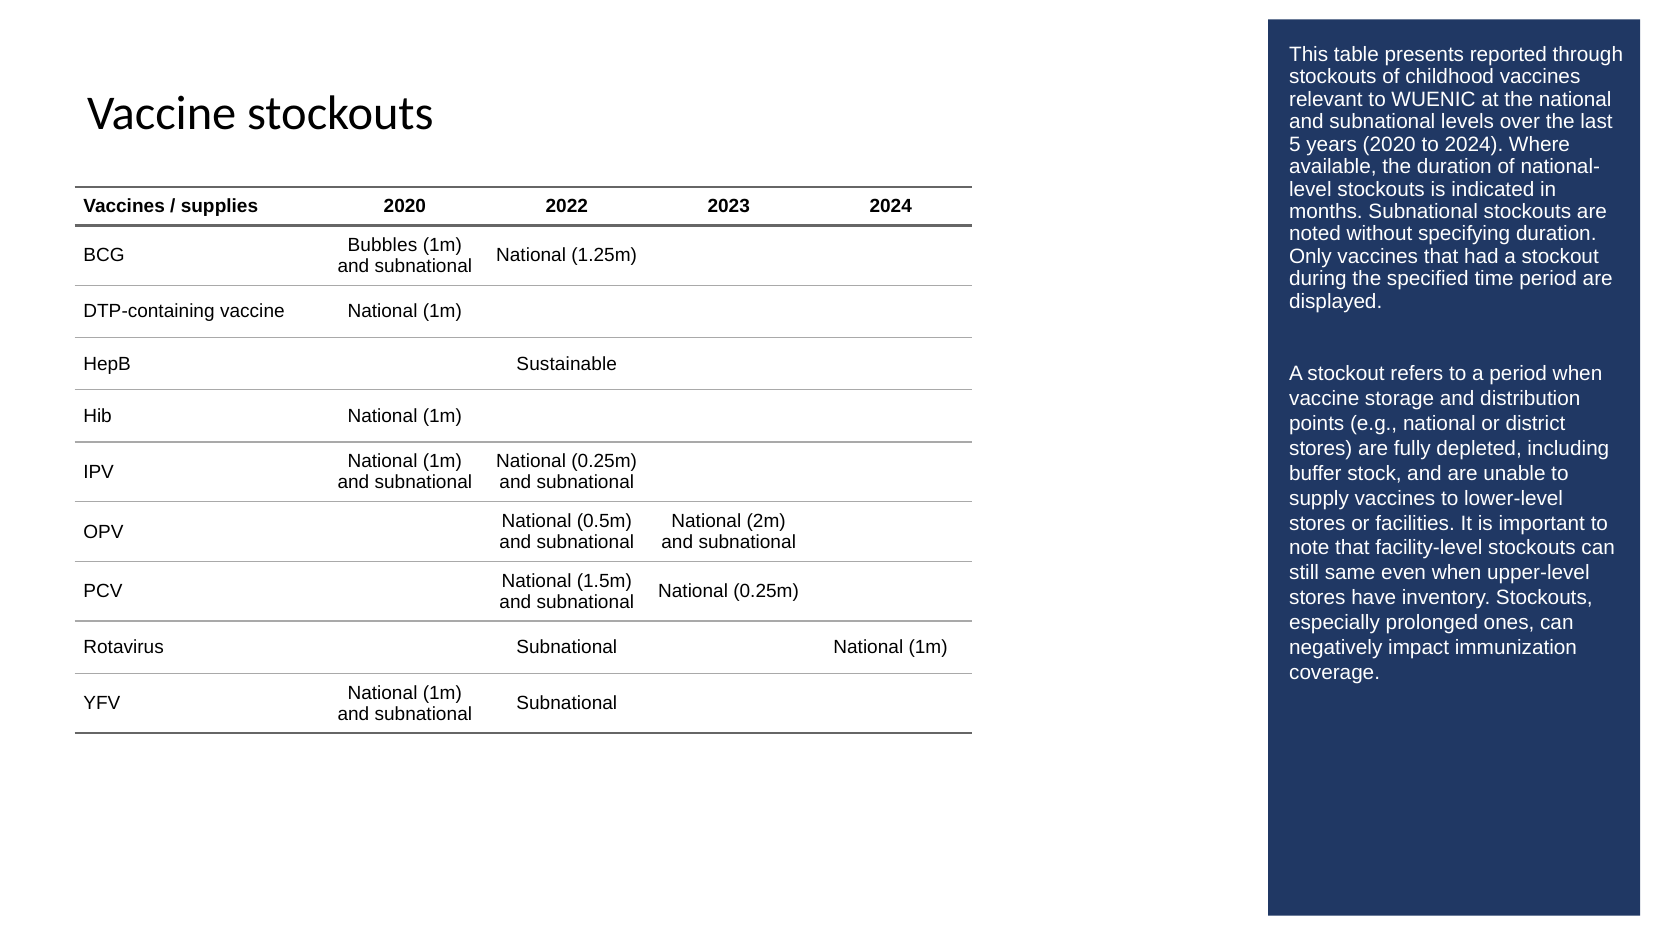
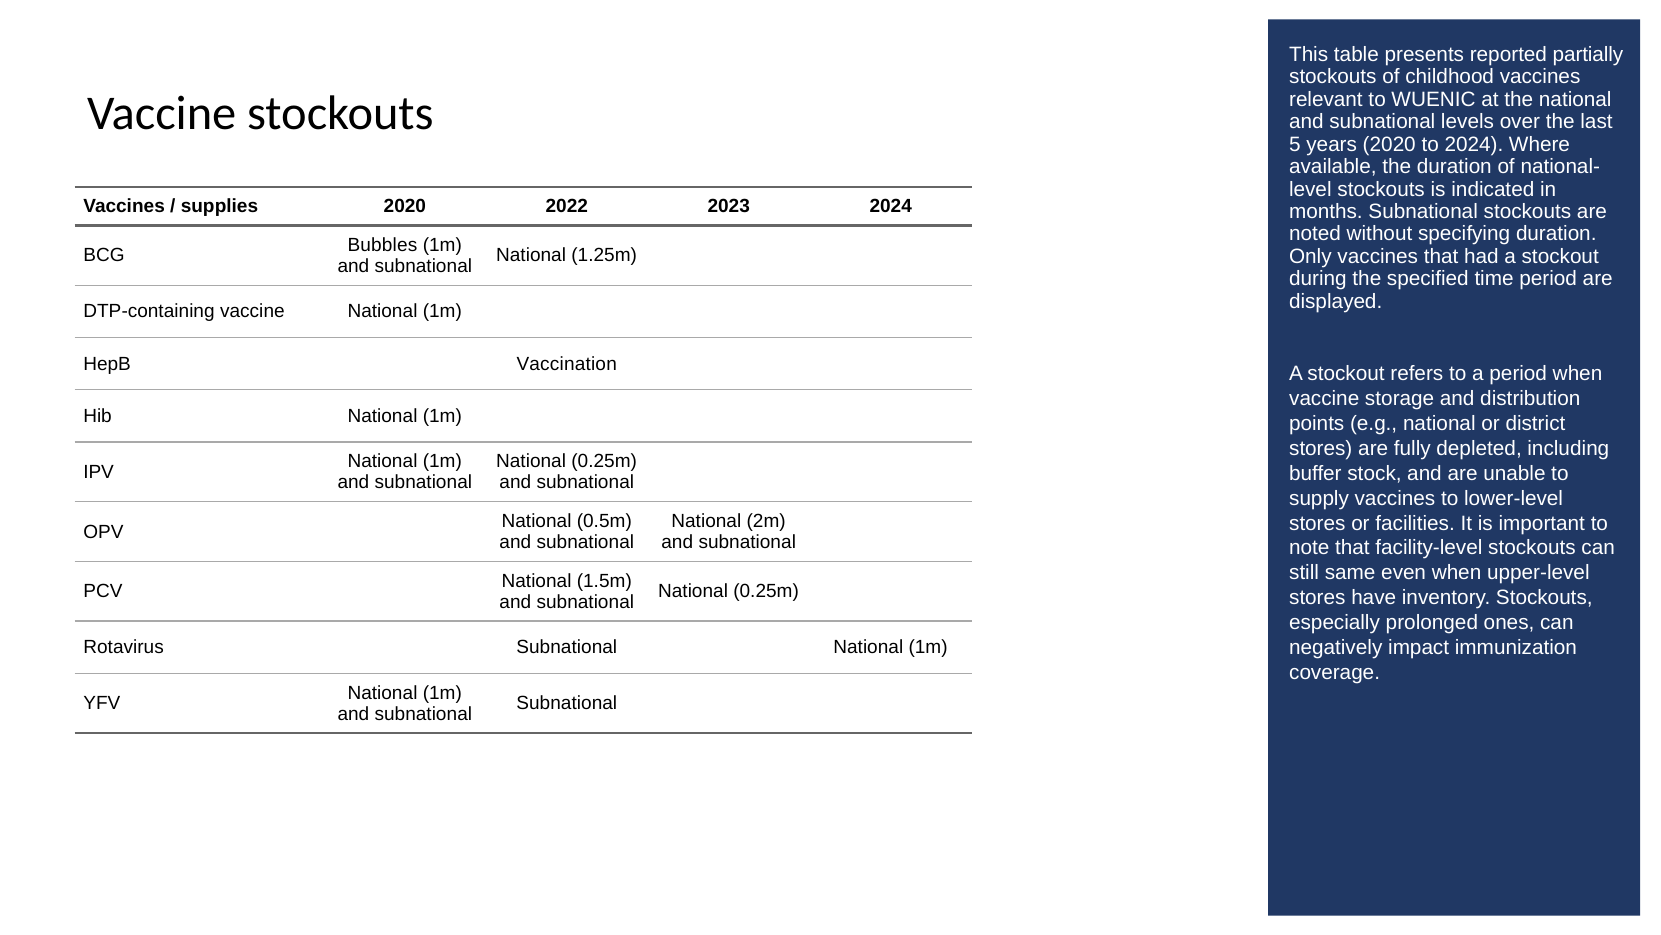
through: through -> partially (1588, 55)
Sustainable: Sustainable -> Vaccination (567, 364)
